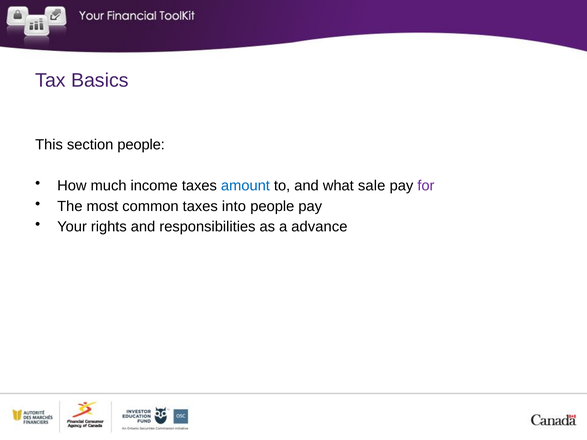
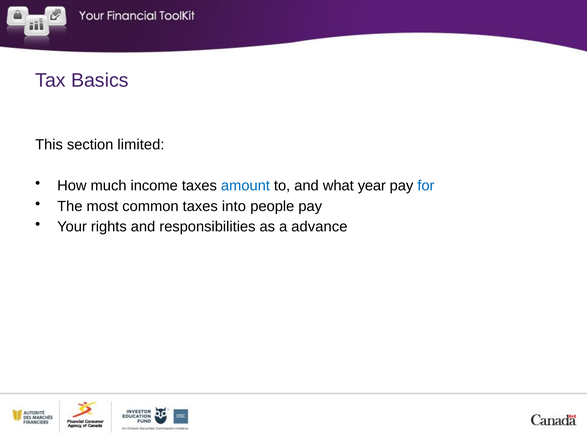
section people: people -> limited (141, 145)
sale: sale -> year (372, 186)
for colour: purple -> blue (426, 186)
